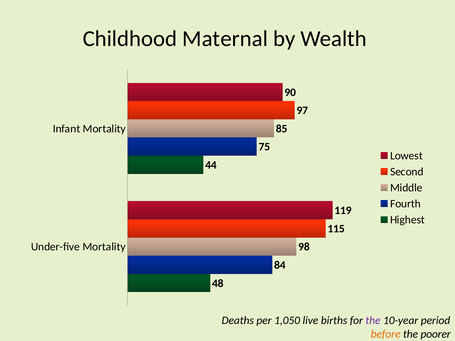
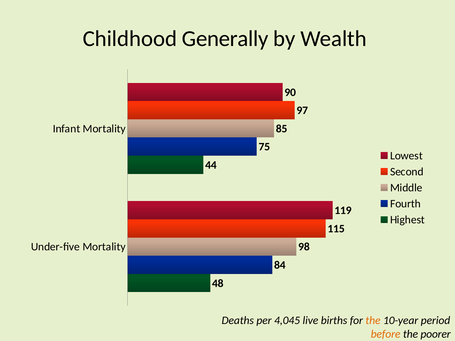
Maternal: Maternal -> Generally (225, 39)
1,050: 1,050 -> 4,045 (287, 321)
the colour: purple -> orange (373, 321)
